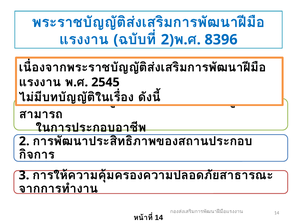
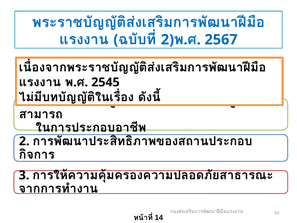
8396: 8396 -> 2567 (221, 40)
